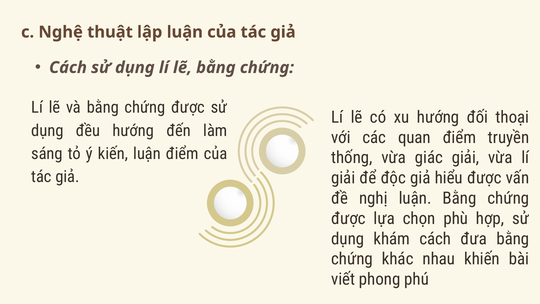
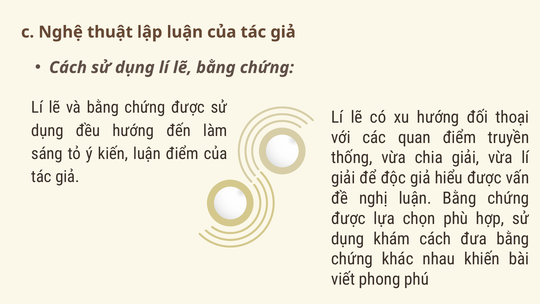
giác: giác -> chia (429, 158)
